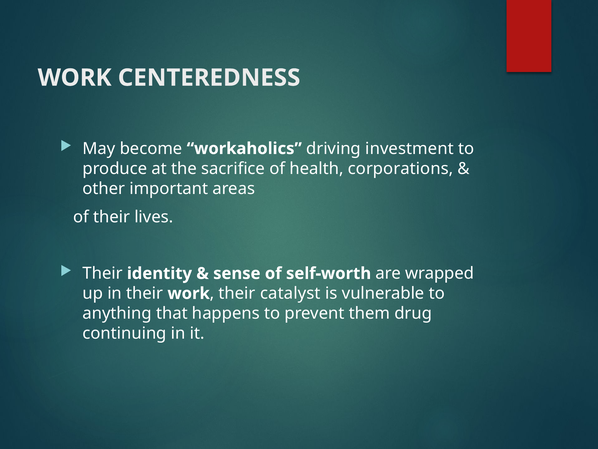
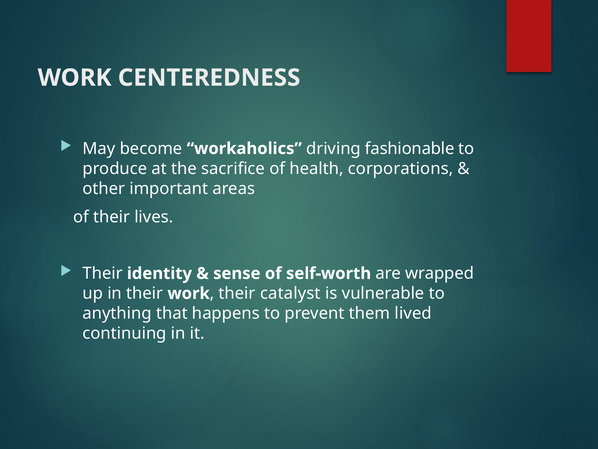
investment: investment -> fashionable (410, 148)
drug: drug -> lived (413, 313)
